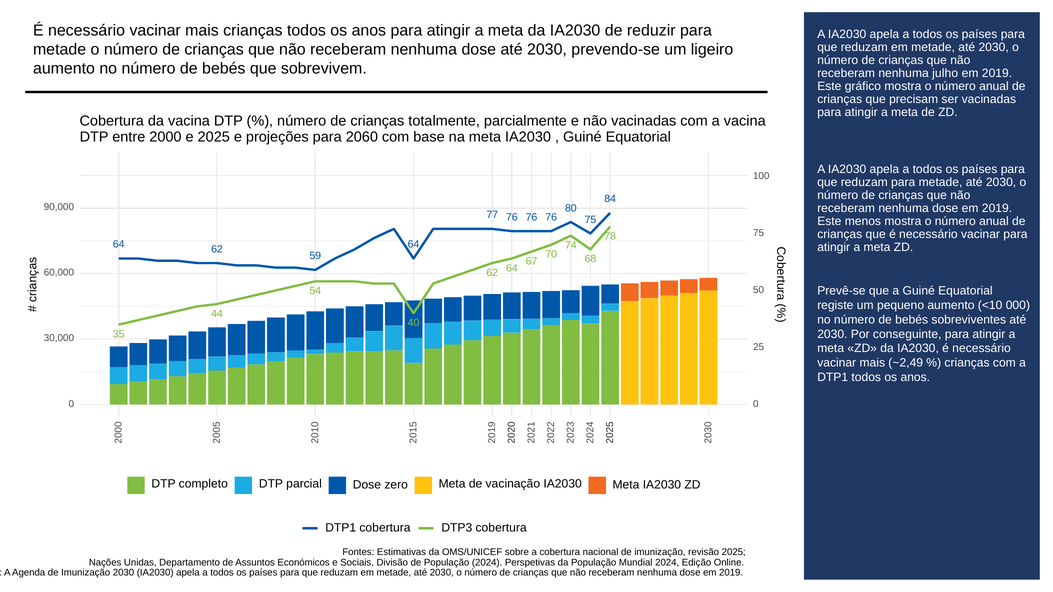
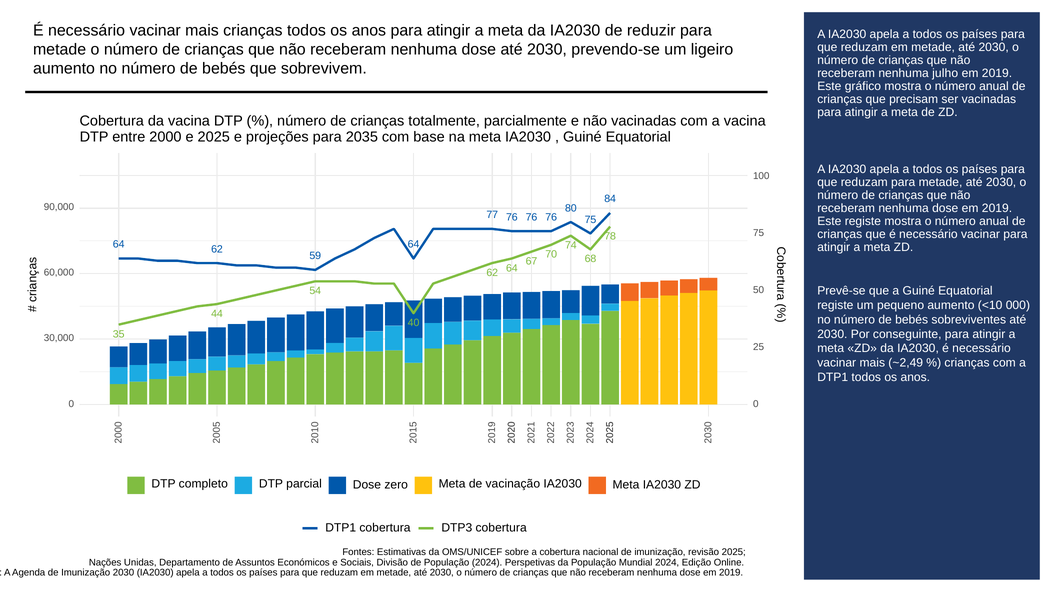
2060: 2060 -> 2035 (362, 137)
Este menos: menos -> registe (863, 221)
